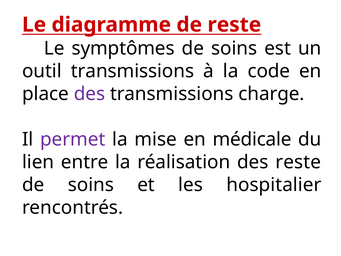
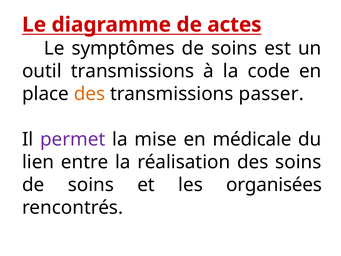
de reste: reste -> actes (234, 25)
des colour: purple -> orange (90, 94)
charge: charge -> passer (271, 94)
des reste: reste -> soins (298, 162)
hospitalier: hospitalier -> organisées (274, 185)
